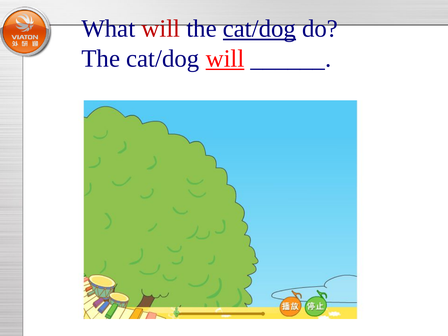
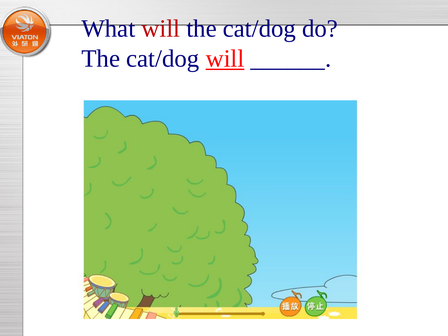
cat/dog underline: present -> none (259, 29)
